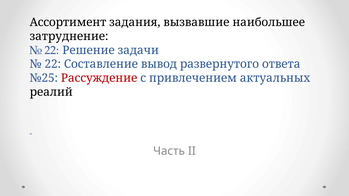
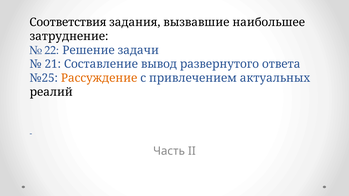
Ассортимент: Ассортимент -> Соответствия (68, 22)
22: 22 -> 21 (53, 64)
Рассуждение colour: red -> orange (99, 78)
